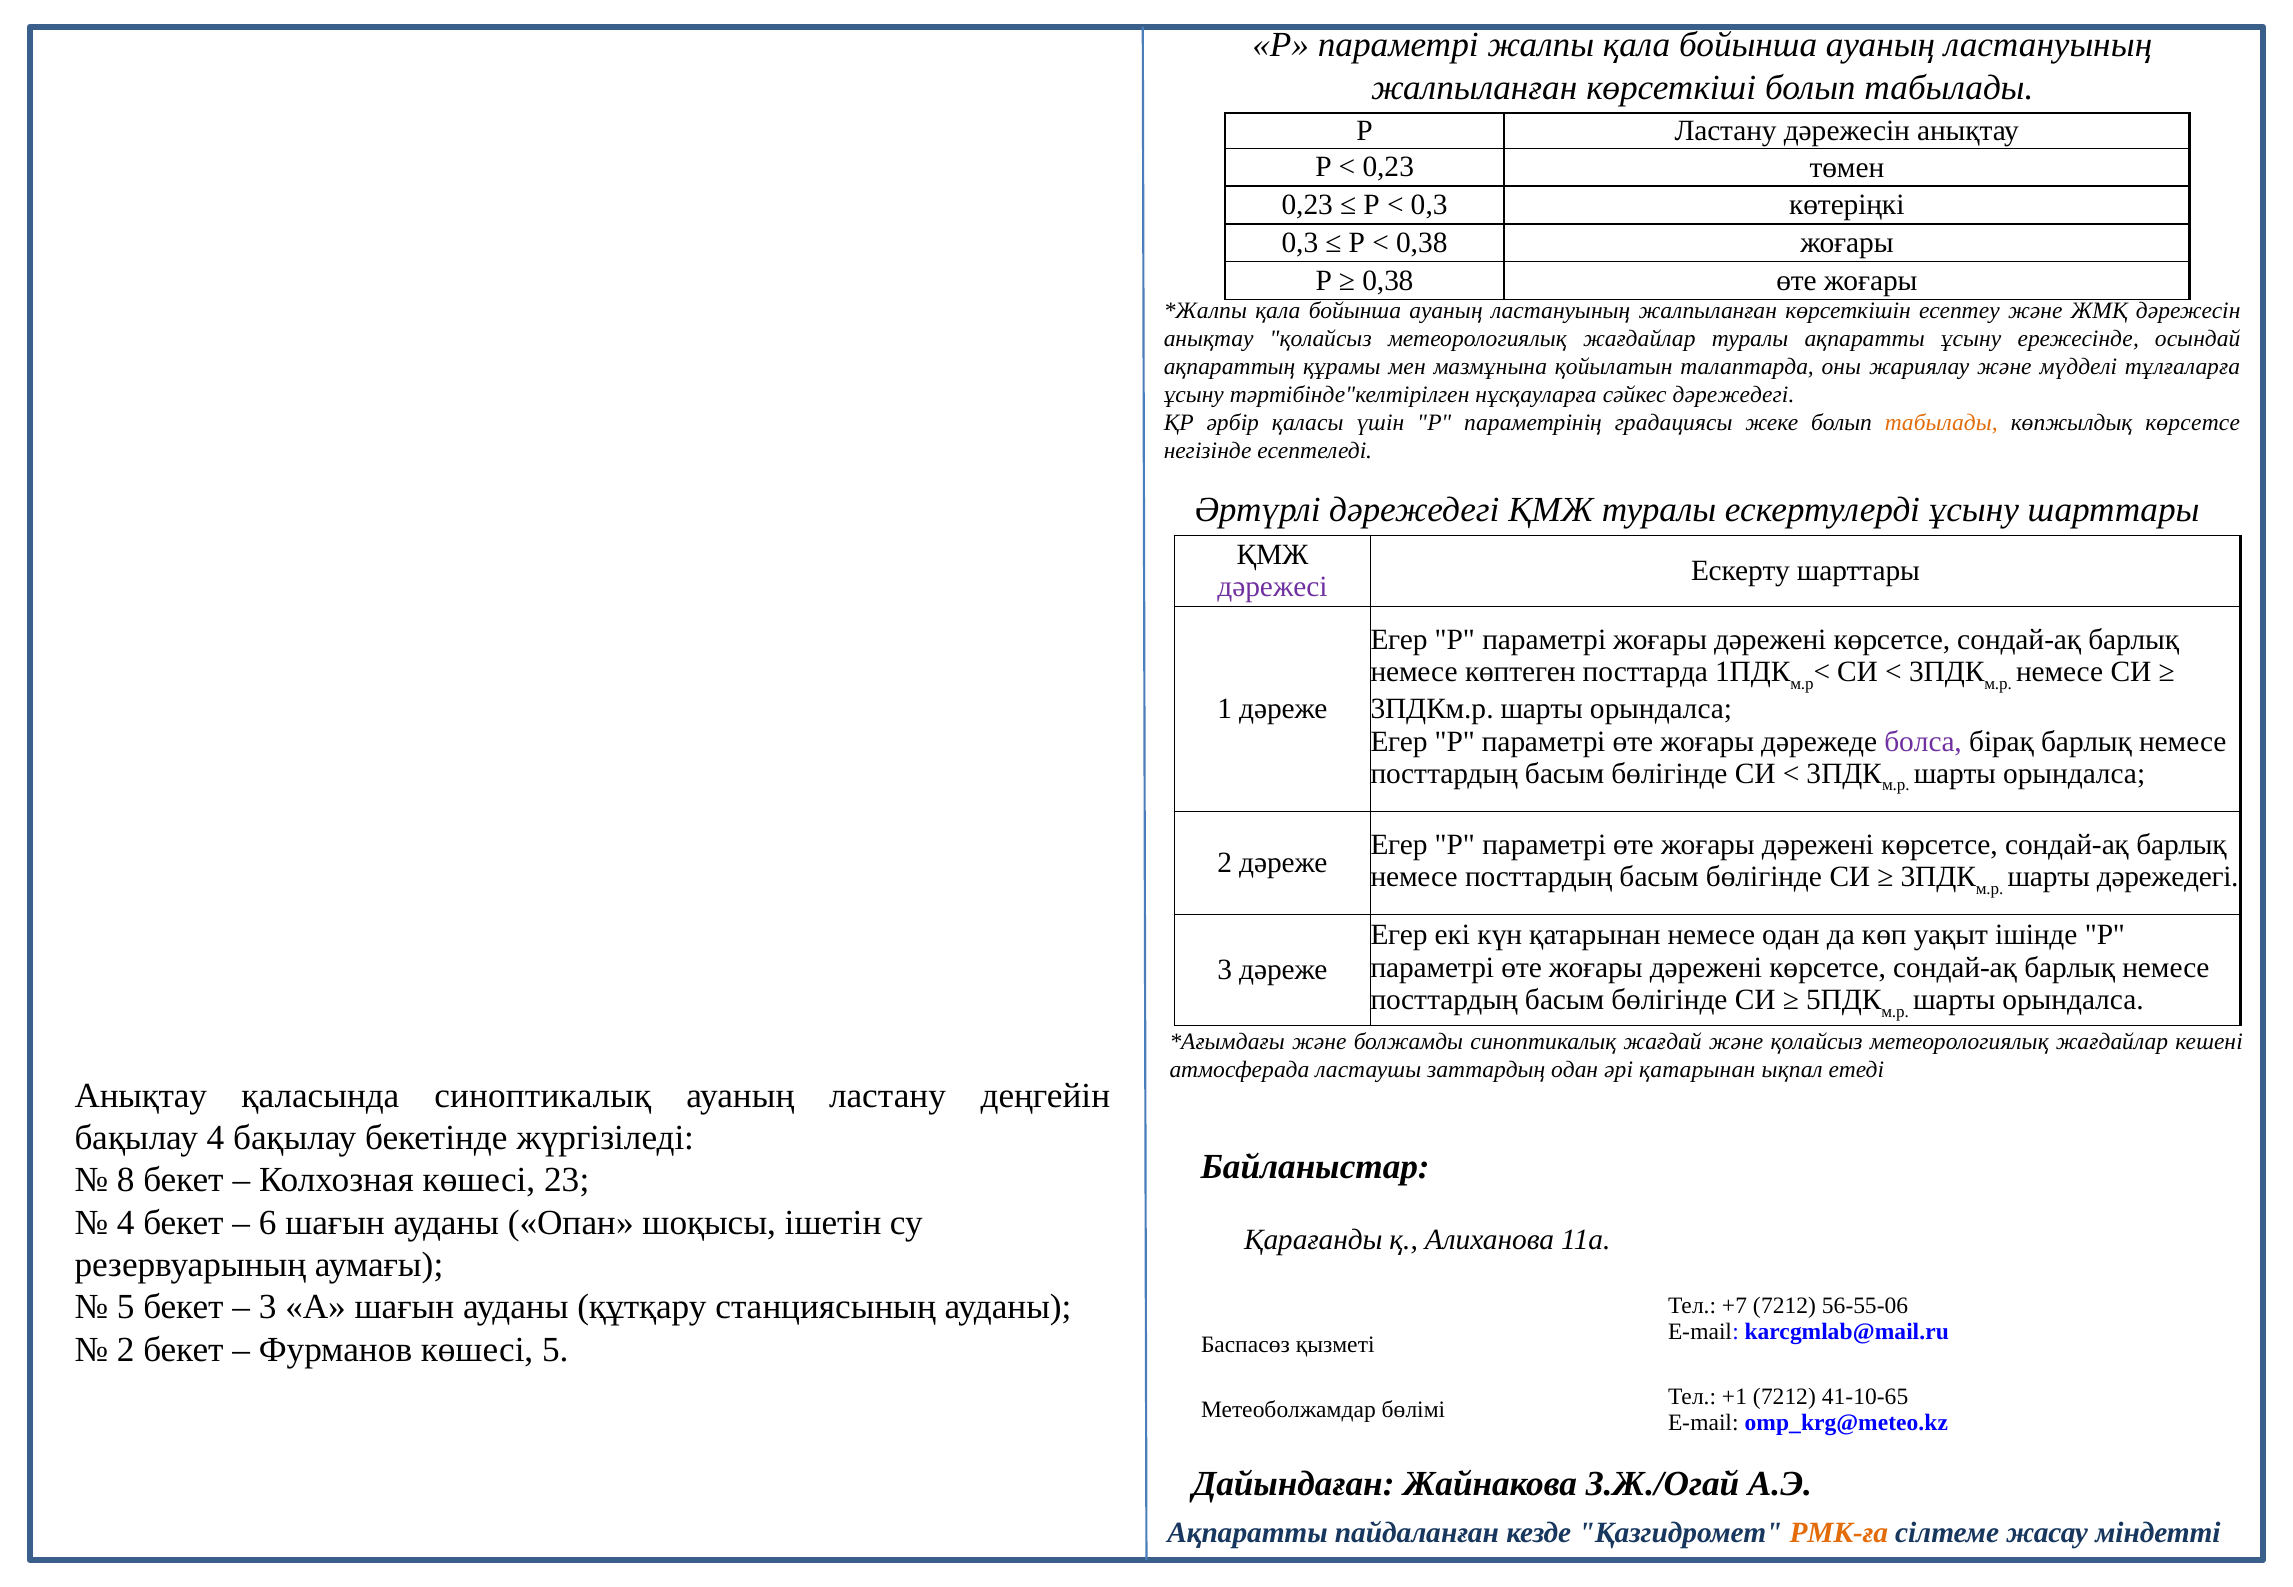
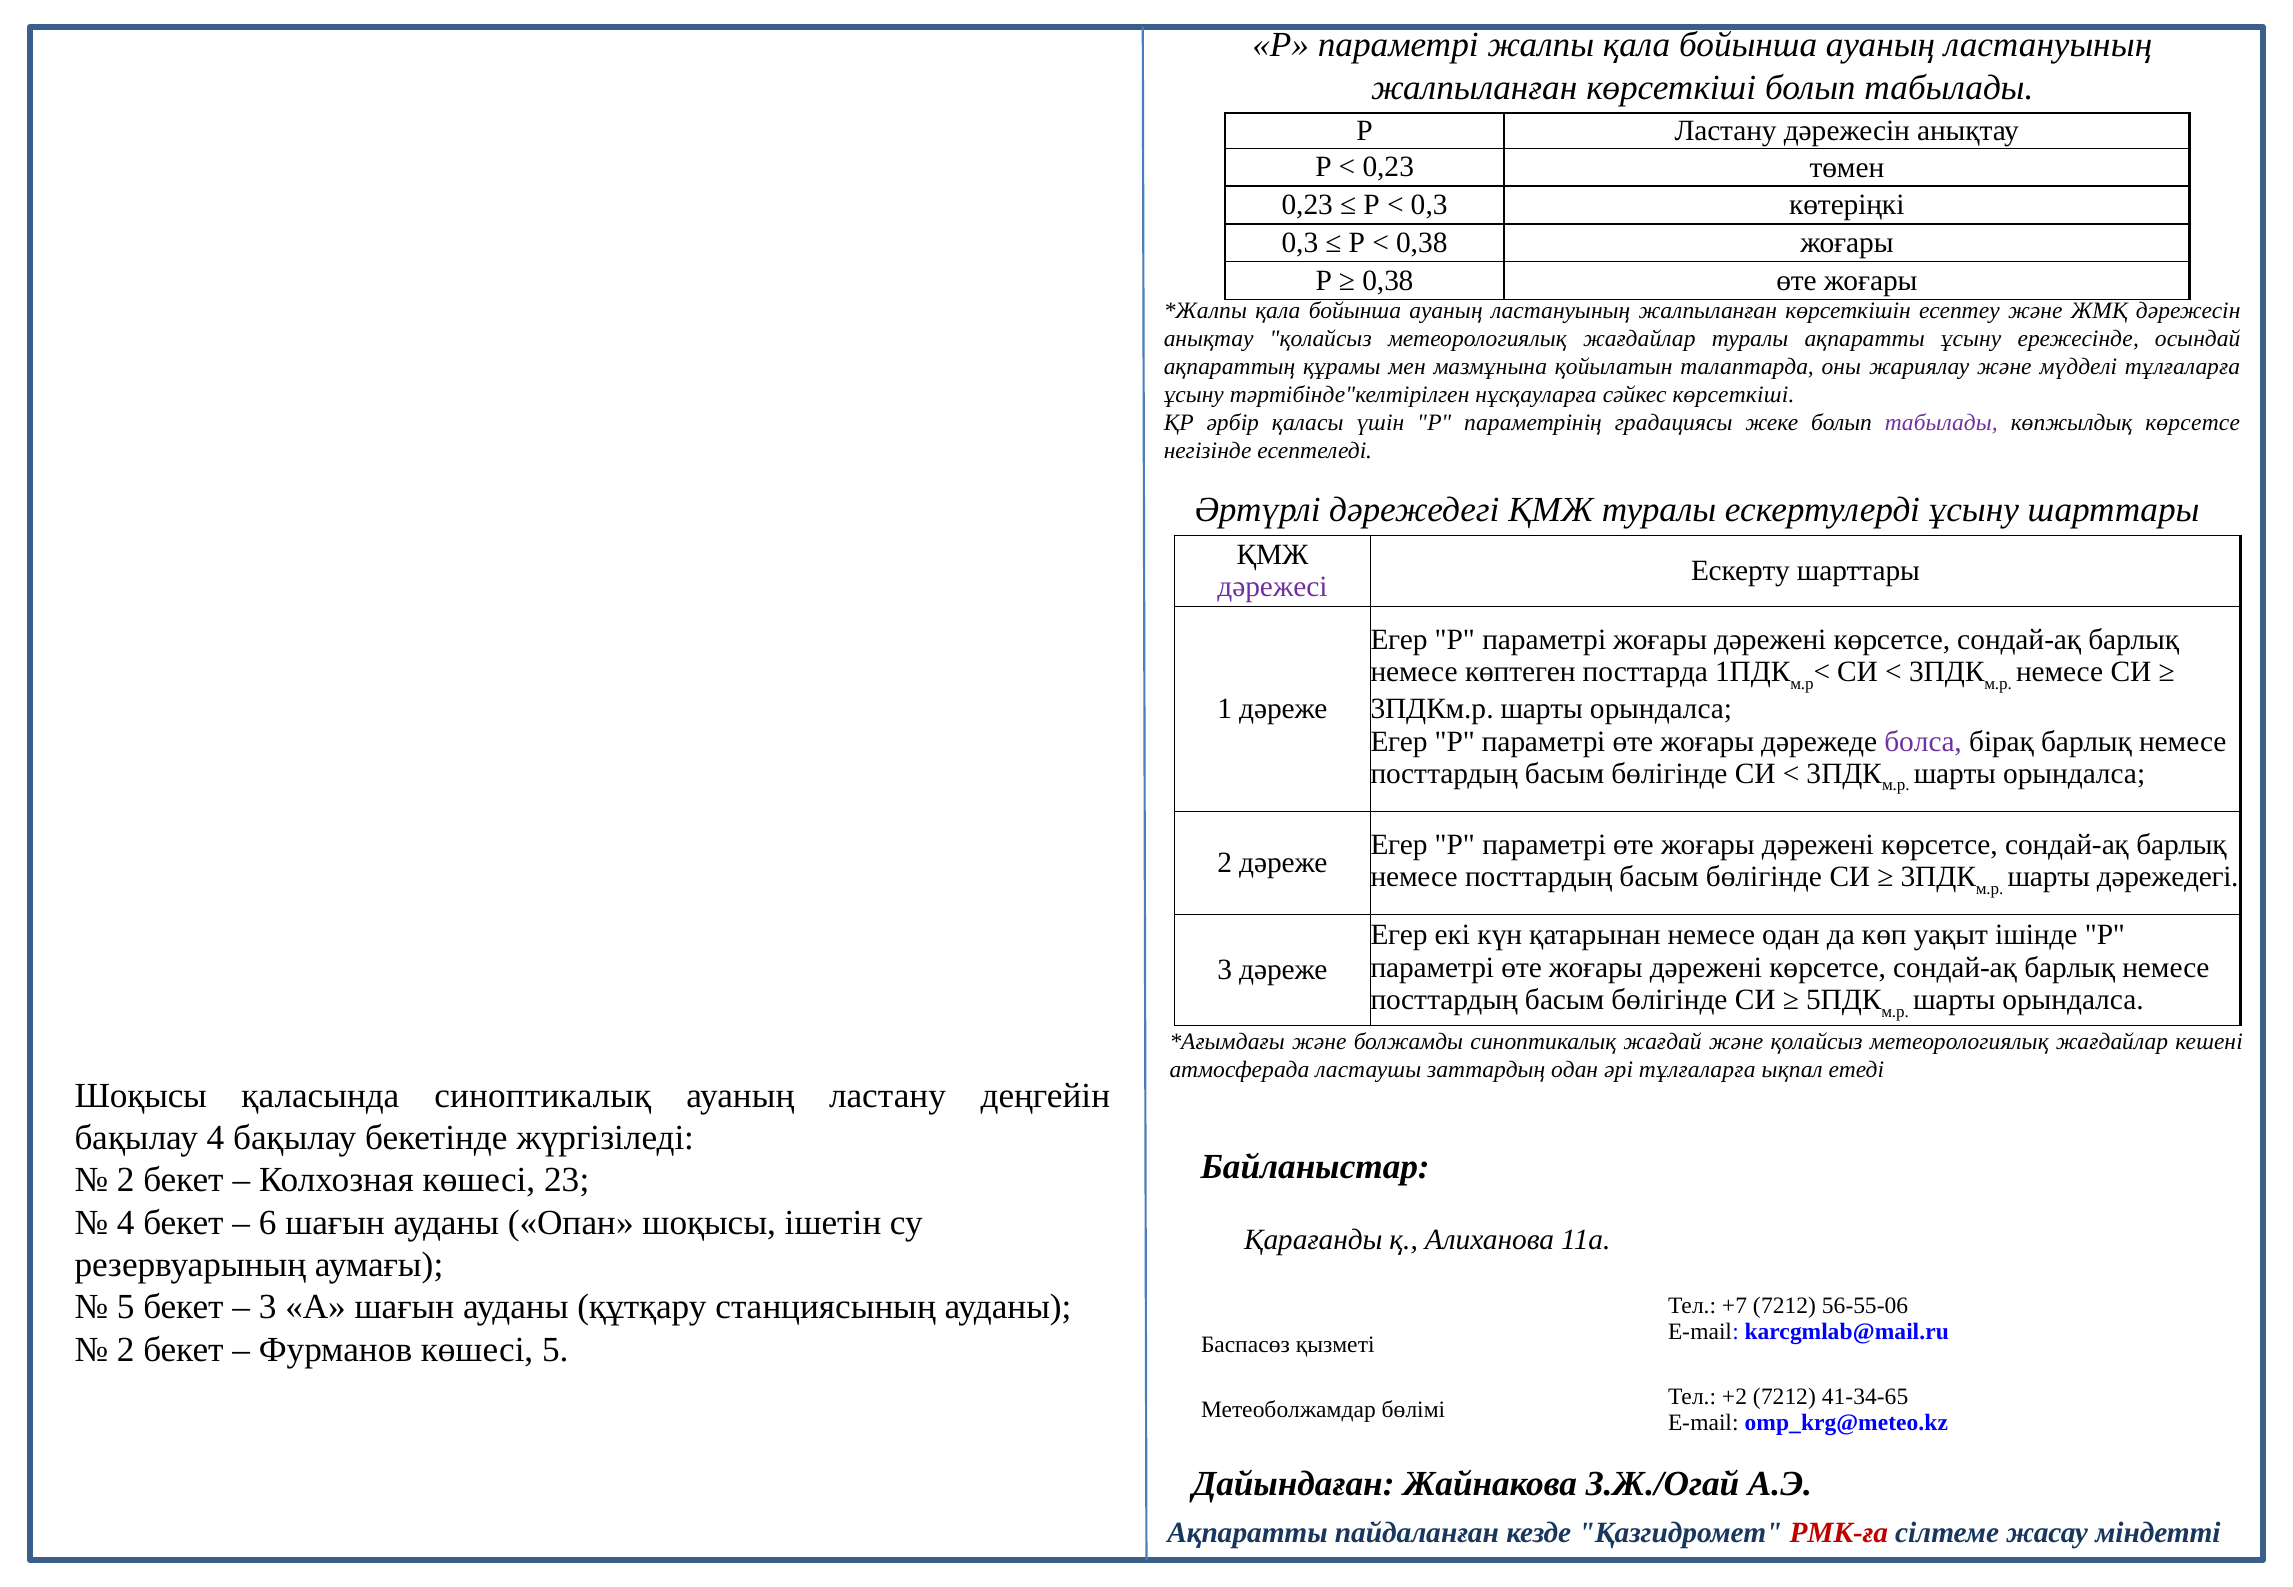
сәйкес дәрежедегі: дәрежедегі -> көрсеткіші (1733, 395)
табылады colour: orange -> purple (1941, 423)
әрі қатарынан: қатарынан -> тұлғаларға (1697, 1070)
Анықтау: Анықтау -> Шоқысы (141, 1096)
8: 8 -> 2 (126, 1180)
+1: +1 -> +2 (1734, 1397)
41-10-65: 41-10-65 -> 41-34-65 (1865, 1397)
РМК-ға colour: orange -> red (1839, 1533)
